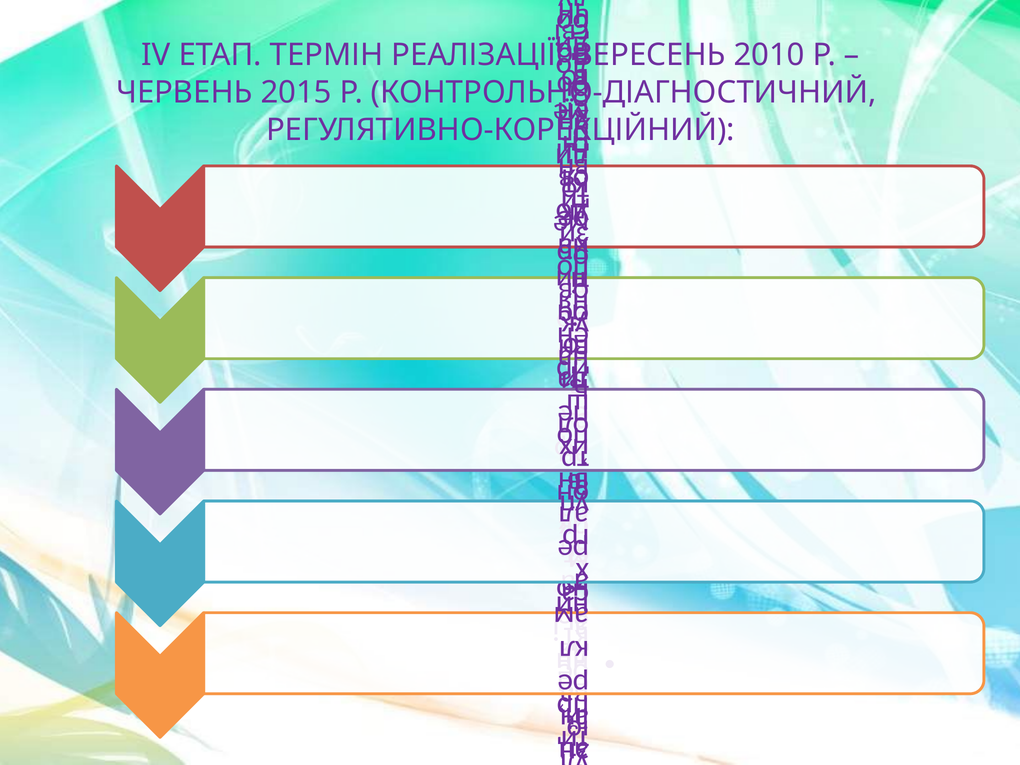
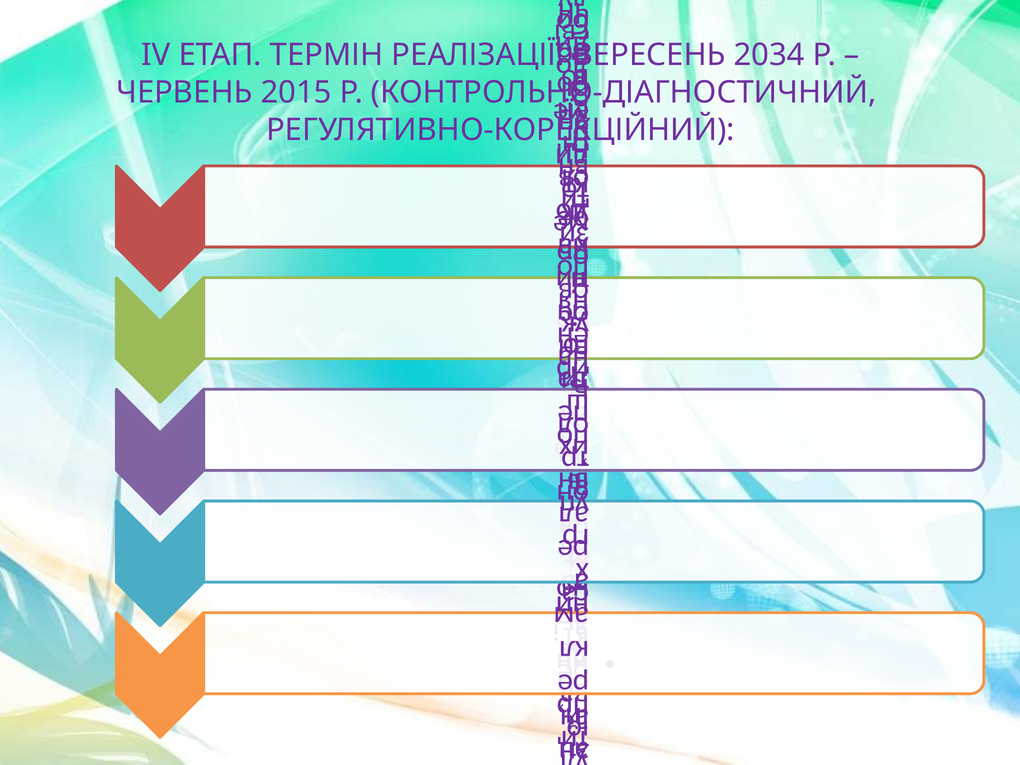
2010: 2010 -> 2034 (769, 55)
